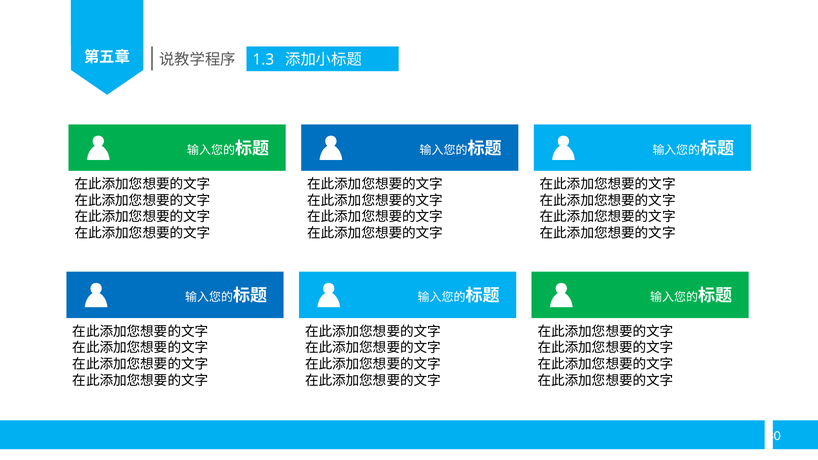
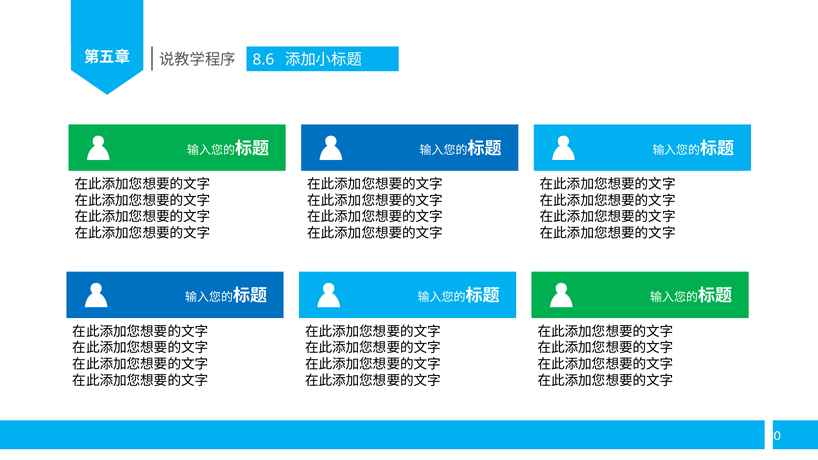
1.3: 1.3 -> 8.6 (263, 60)
